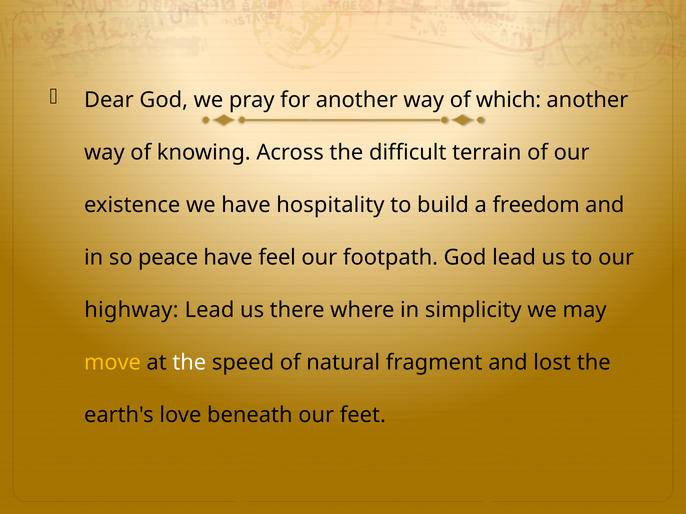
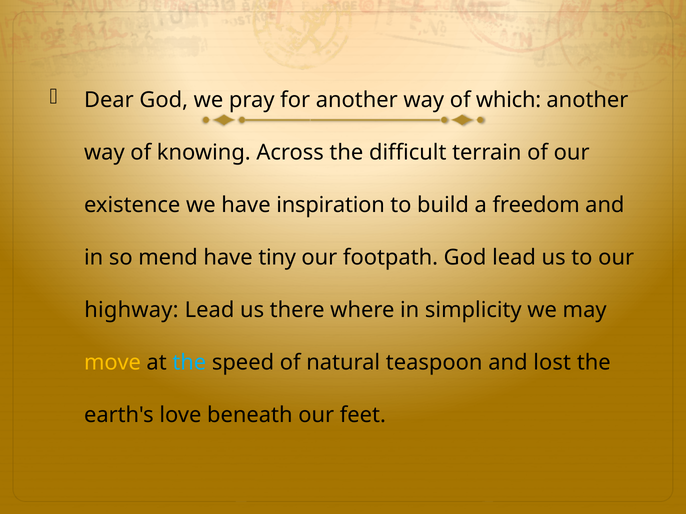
hospitality: hospitality -> inspiration (331, 205)
peace: peace -> mend (168, 258)
feel: feel -> tiny (277, 258)
the colour: white -> light blue (189, 363)
fragment: fragment -> teaspoon (434, 363)
